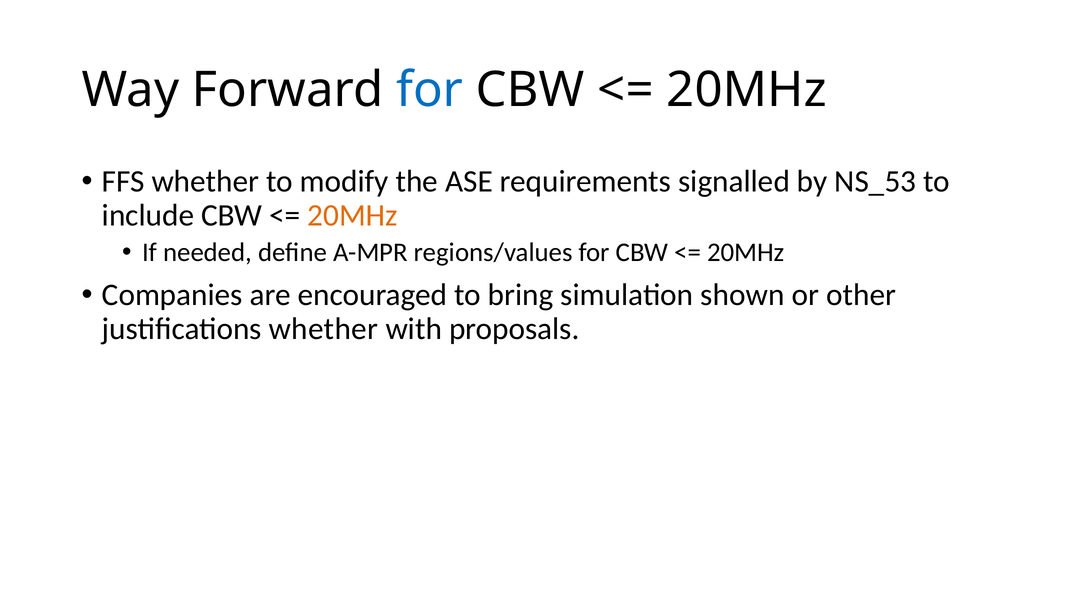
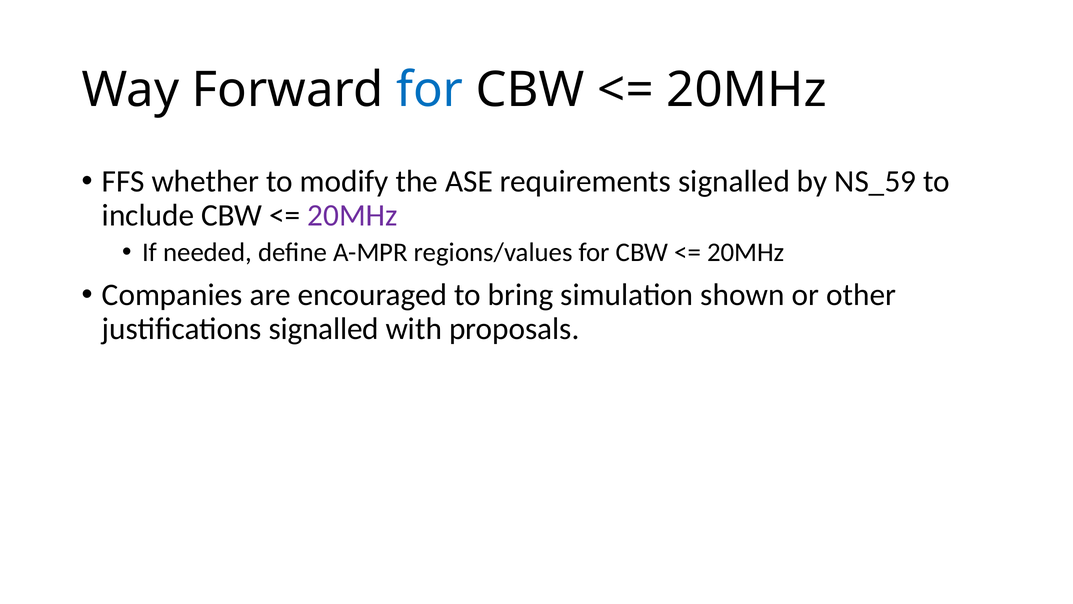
NS_53: NS_53 -> NS_59 (875, 181)
20MHz colour: orange -> purple (353, 215)
justifications whether: whether -> signalled (324, 329)
